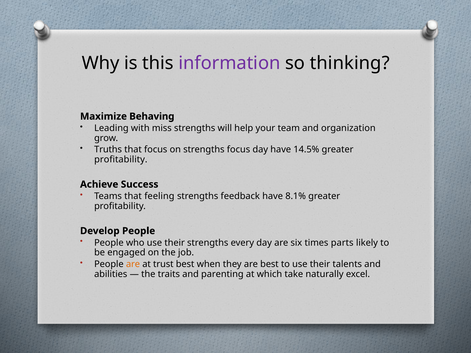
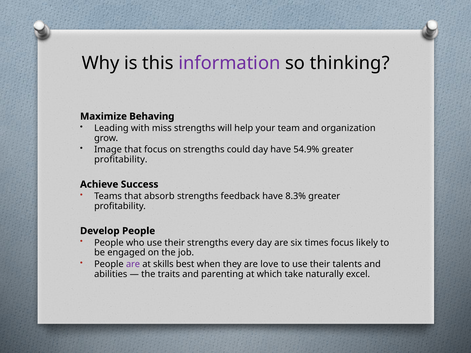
Truths: Truths -> Image (108, 150)
strengths focus: focus -> could (239, 150)
14.5%: 14.5% -> 54.9% (306, 150)
feeling: feeling -> absorb (159, 196)
8.1%: 8.1% -> 8.3% (296, 196)
times parts: parts -> focus (342, 243)
are colour: orange -> purple (133, 264)
trust: trust -> skills (163, 264)
are best: best -> love (269, 264)
